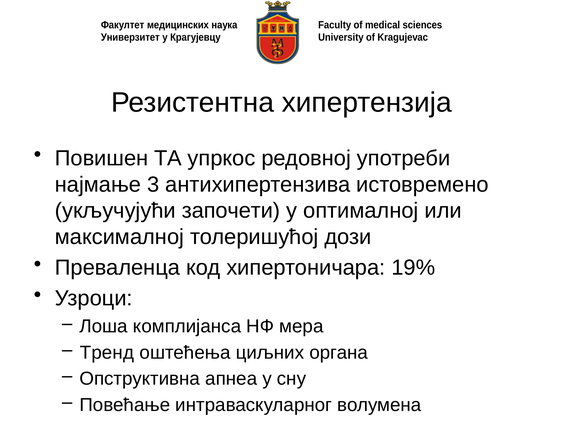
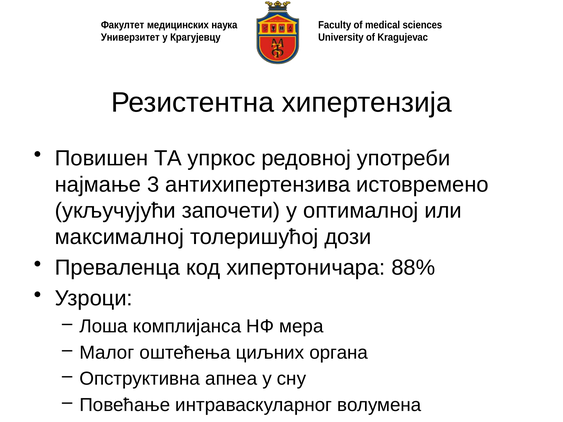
19%: 19% -> 88% (413, 268)
Тренд: Тренд -> Малог (107, 353)
